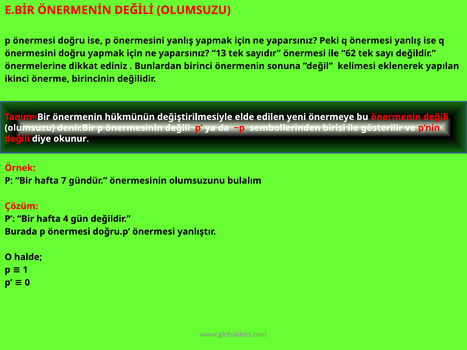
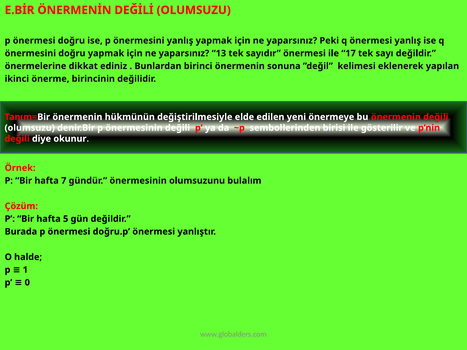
62: 62 -> 17 (349, 53)
4: 4 -> 5 (66, 219)
